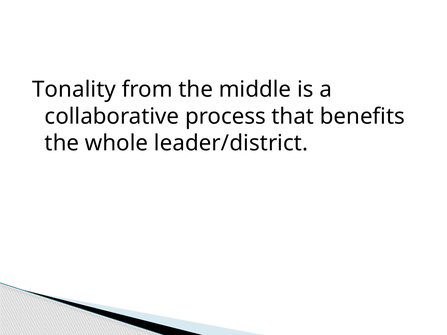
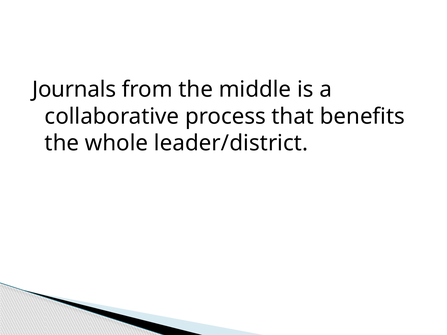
Tonality: Tonality -> Journals (74, 90)
